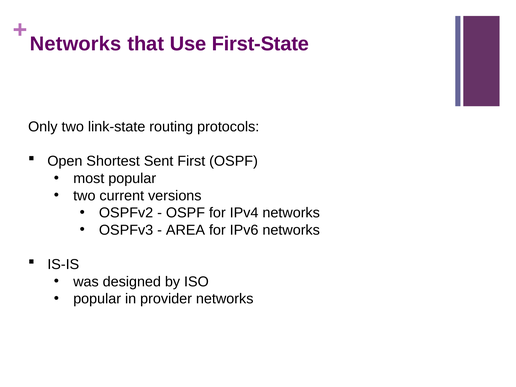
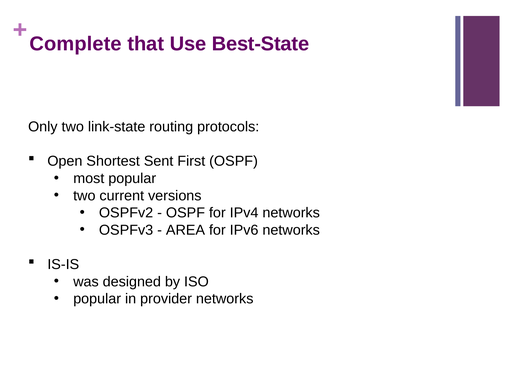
Networks: Networks -> Complete (76, 44)
First-State: First-State -> Best-State (260, 44)
